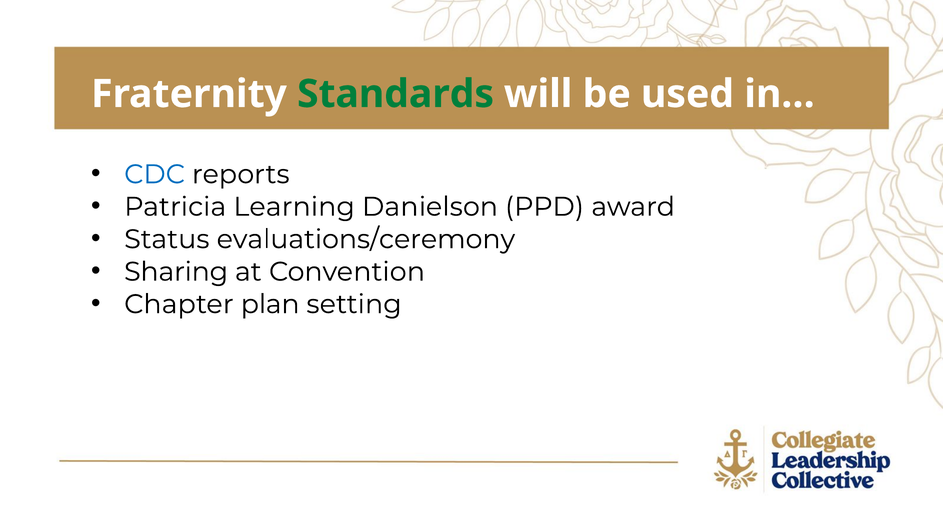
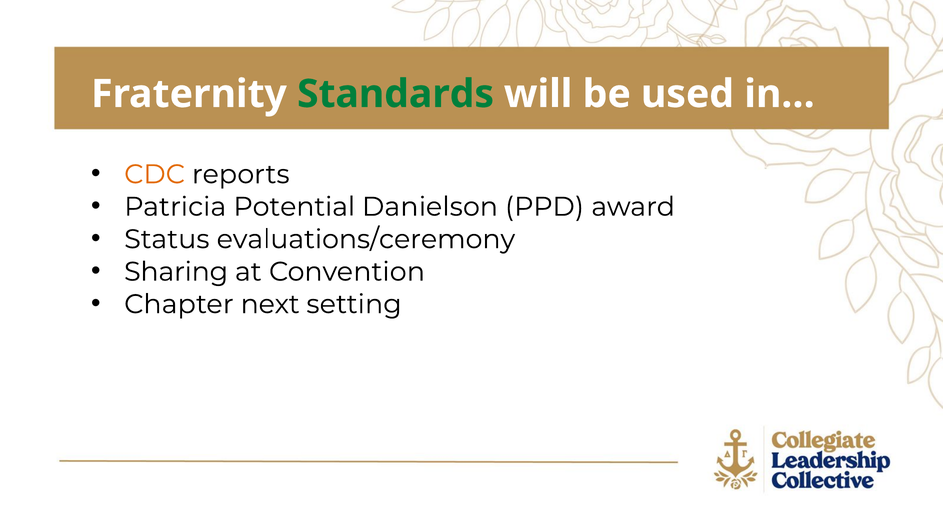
CDC colour: blue -> orange (155, 174)
Learning: Learning -> Potential (294, 207)
plan: plan -> next (270, 304)
